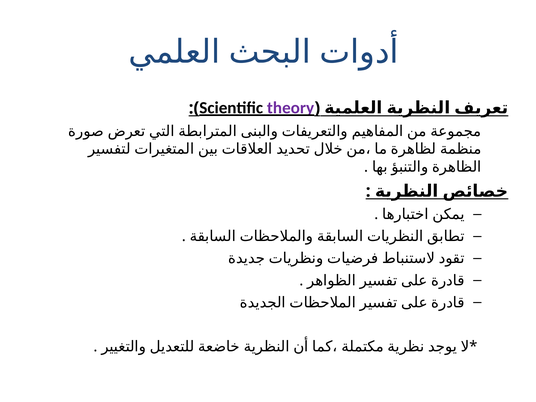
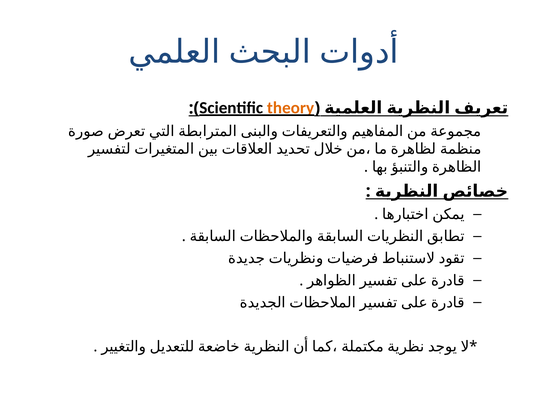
theory colour: purple -> orange (291, 108)
